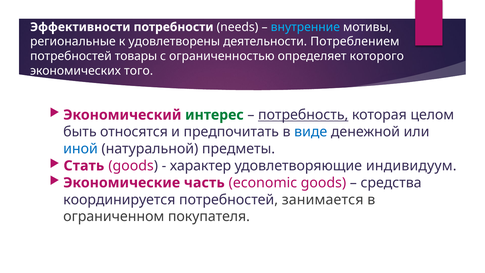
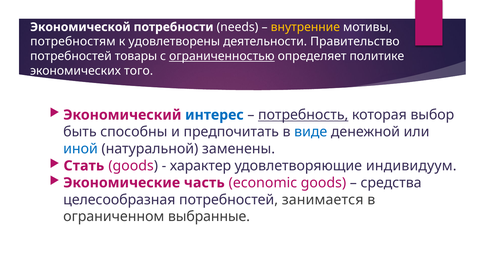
Эффективности: Эффективности -> Экономической (80, 27)
внутренние colour: light blue -> yellow (305, 27)
региональные: региональные -> потребностям (73, 42)
Потреблением: Потреблением -> Правительство (355, 42)
ограниченностью underline: none -> present (222, 56)
которого: которого -> политике (377, 56)
интерес colour: green -> blue (214, 115)
целом: целом -> выбор (432, 115)
относятся: относятся -> способны (134, 132)
предметы: предметы -> заменены (239, 149)
координируется: координируется -> целесообразная (119, 200)
покупателя: покупателя -> выбранные (209, 216)
